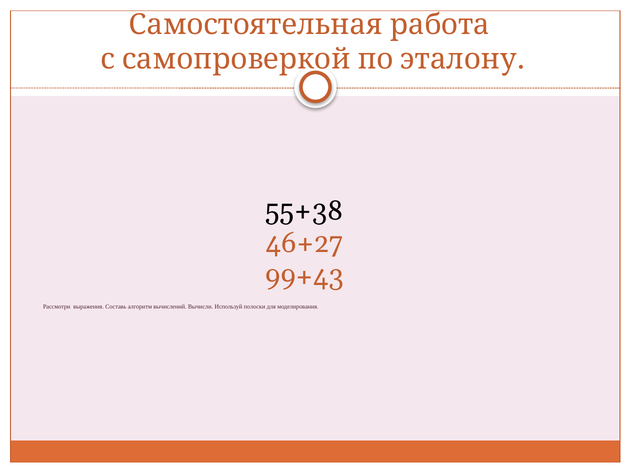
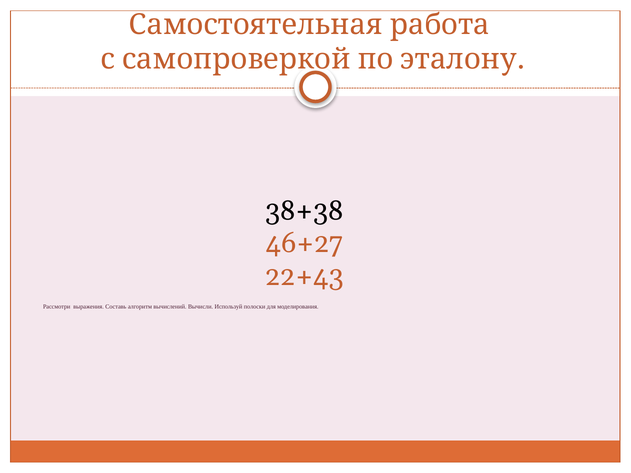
55+38: 55+38 -> 38+38 (305, 211)
99+43: 99+43 -> 22+43 (304, 276)
